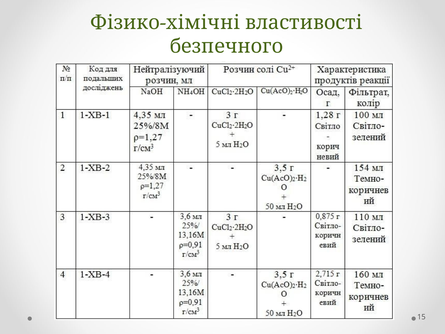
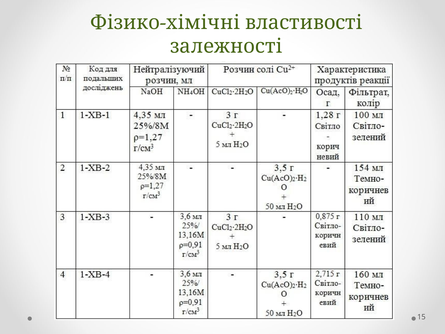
безпечного: безпечного -> залежності (226, 46)
